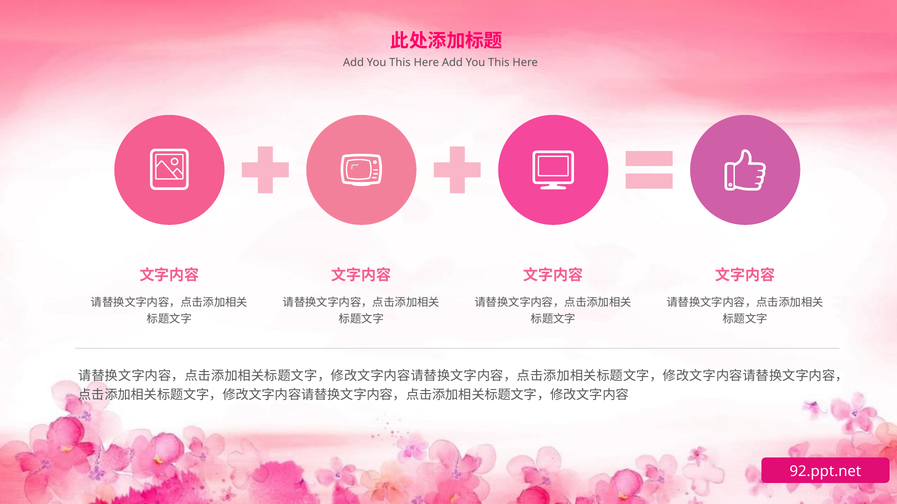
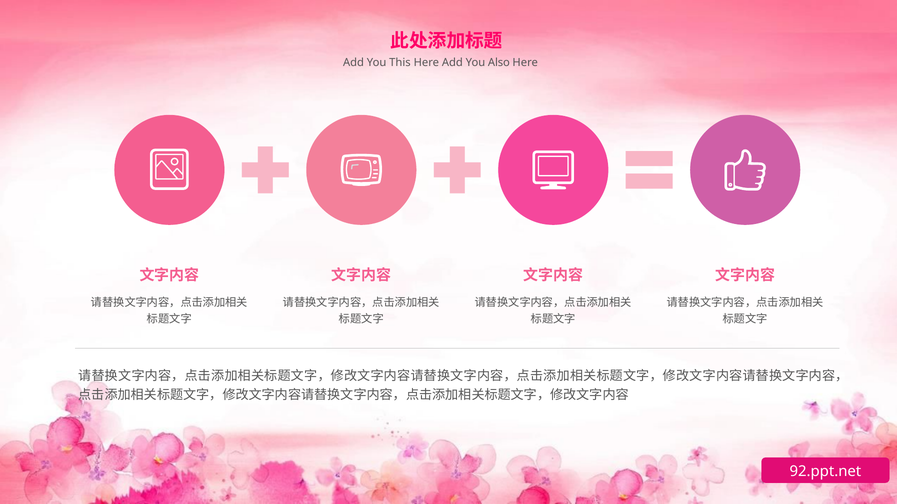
Here Add You This: This -> Also (499, 63)
